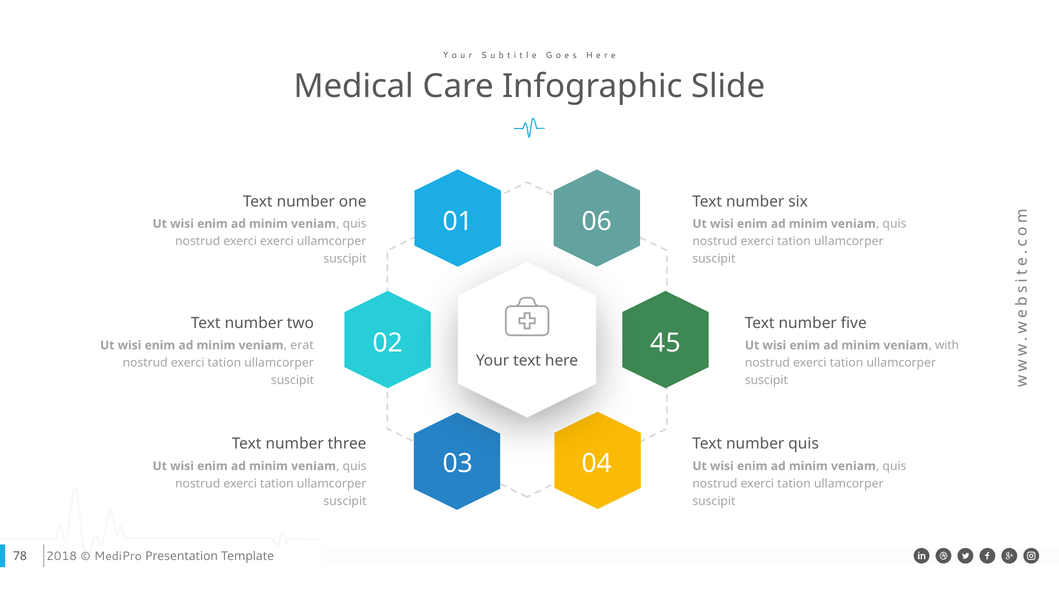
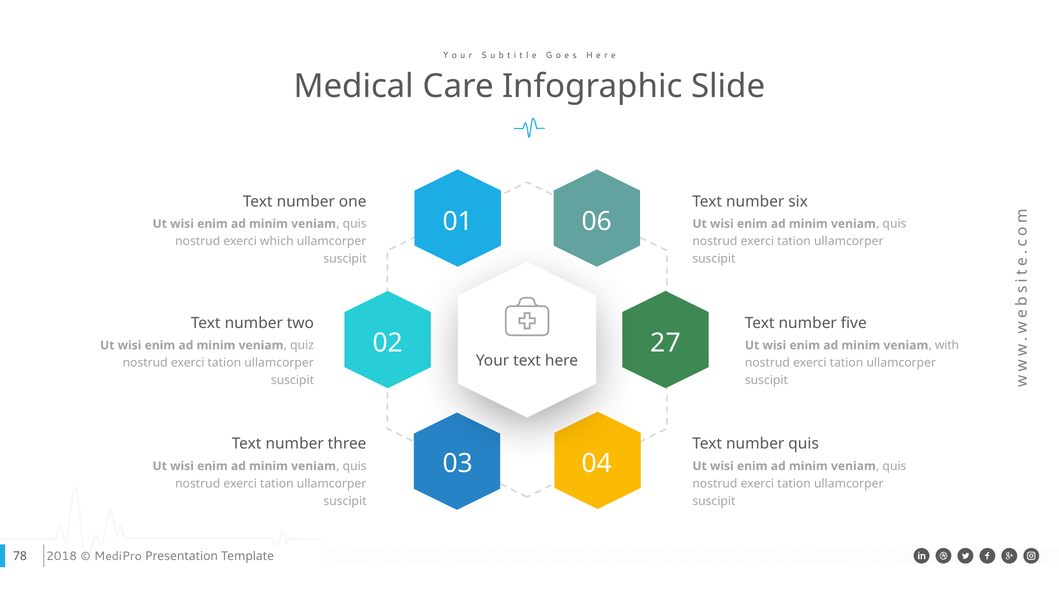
exerci exerci: exerci -> which (277, 241)
45: 45 -> 27 (666, 343)
erat: erat -> quiz (302, 345)
